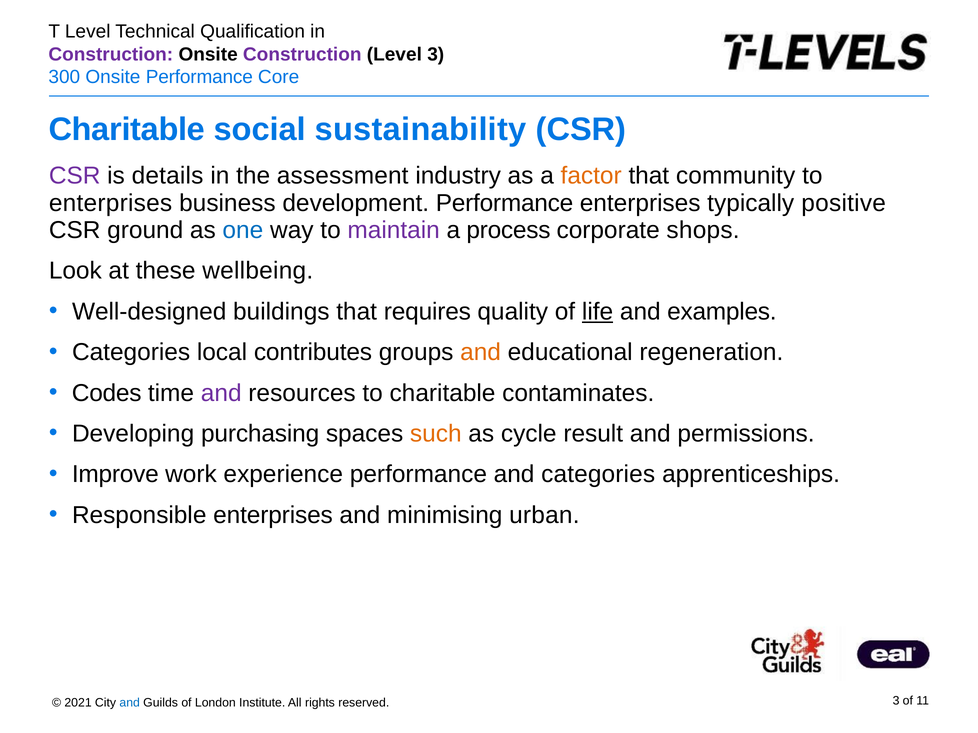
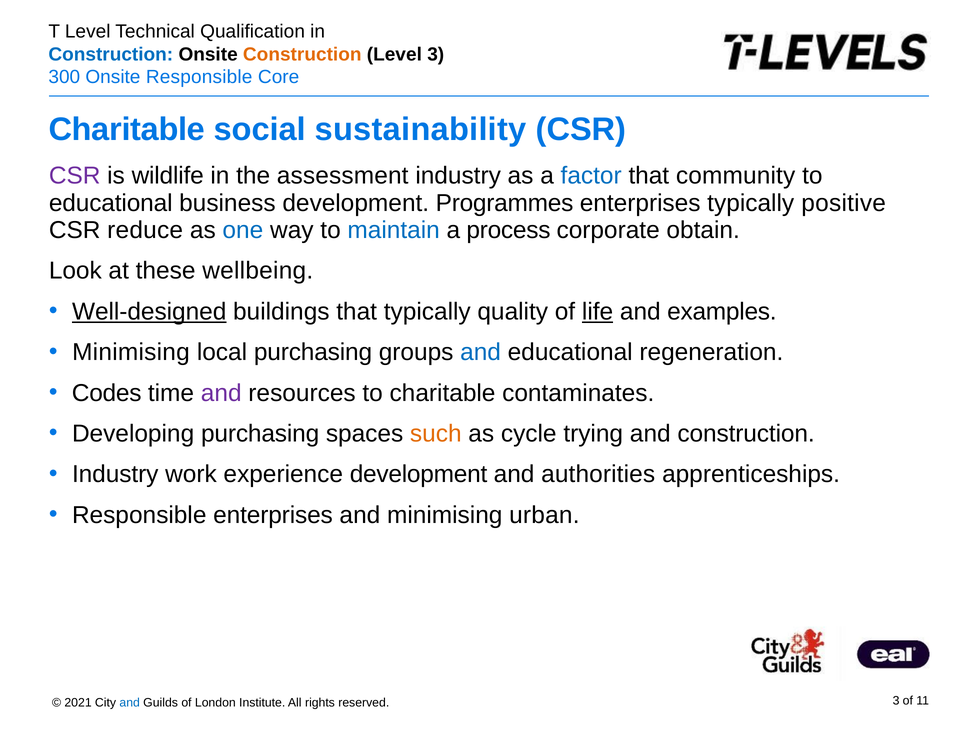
Construction colour: purple -> blue (111, 54)
Construction colour: purple -> orange (302, 54)
Performance: Performance -> Responsible (199, 77)
details: details -> wildlife (168, 176)
factor colour: orange -> blue (591, 176)
enterprises: enterprises -> educational (111, 203)
development Performance: Performance -> Programmes (505, 203)
ground: ground -> reduce (145, 230)
maintain colour: purple -> blue (394, 230)
shops: shops -> obtain (703, 230)
Well-designed underline: none -> present (149, 312)
that requires: requires -> typically (427, 312)
Categories: Categories -> Minimising (131, 353)
local contributes: contributes -> purchasing (313, 353)
and colour: orange -> blue (481, 353)
result: result -> trying (593, 434)
and permissions: permissions -> construction (746, 434)
Improve: Improve -> Industry (115, 475)
experience performance: performance -> development (419, 475)
and categories: categories -> authorities (598, 475)
